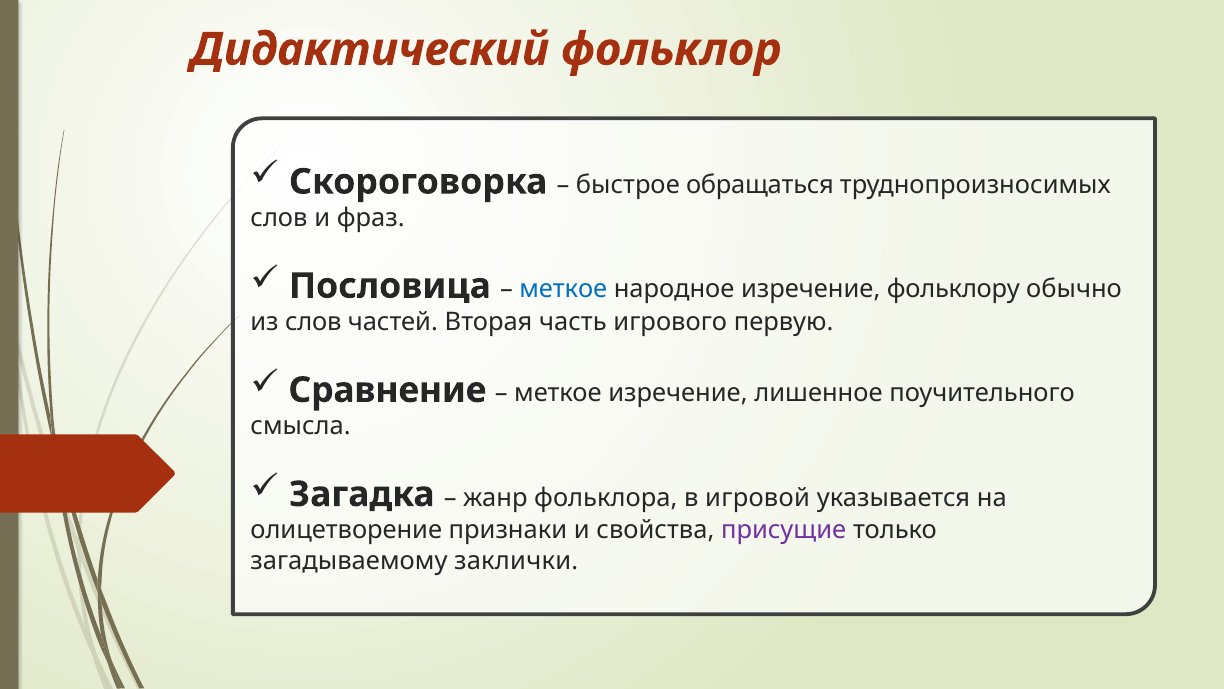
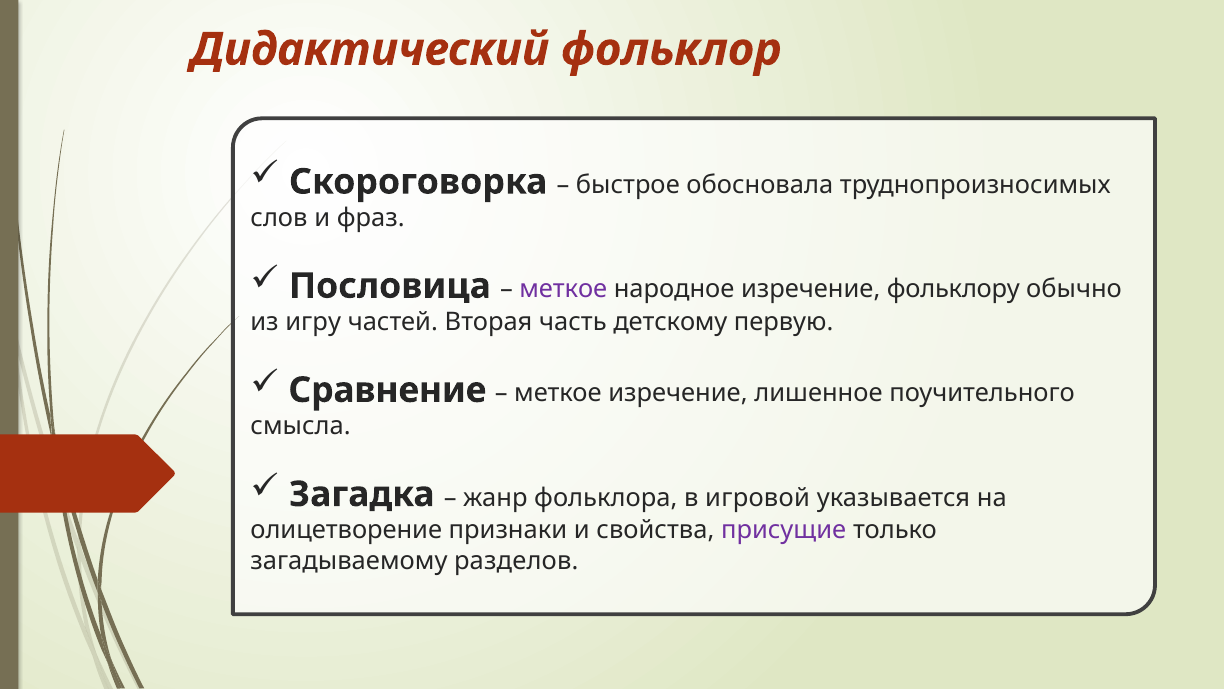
обращаться: обращаться -> обосновала (760, 185)
меткое colour: blue -> purple (563, 289)
из слов: слов -> игру (313, 322)
игрового: игрового -> детскому (670, 322)
заклички: заклички -> разделов (516, 561)
